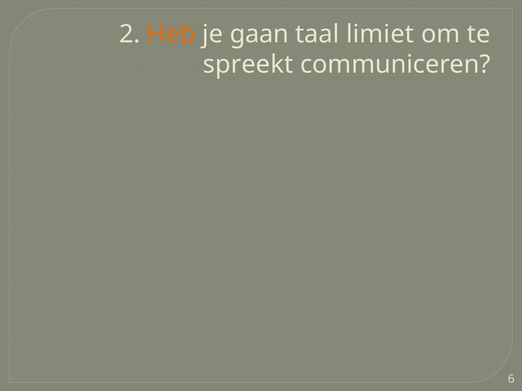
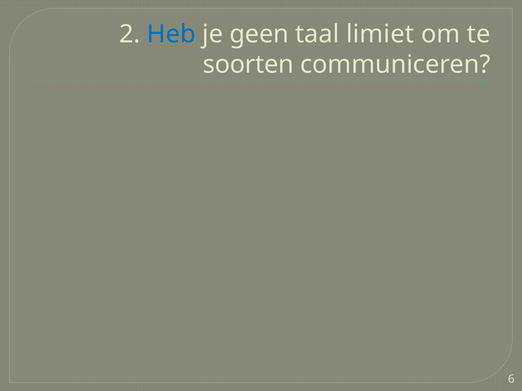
Heb colour: orange -> blue (171, 34)
gaan: gaan -> geen (259, 34)
spreekt: spreekt -> soorten (248, 64)
